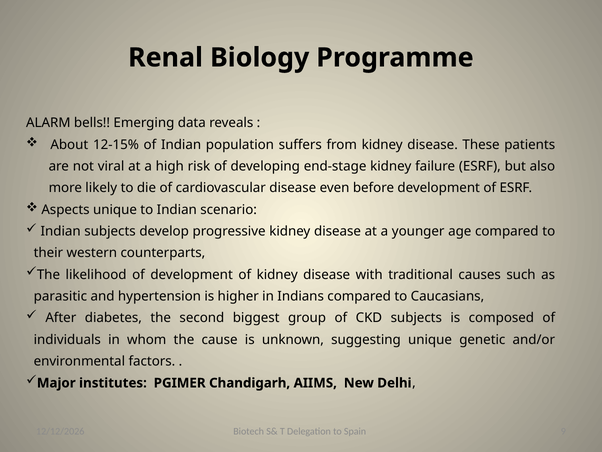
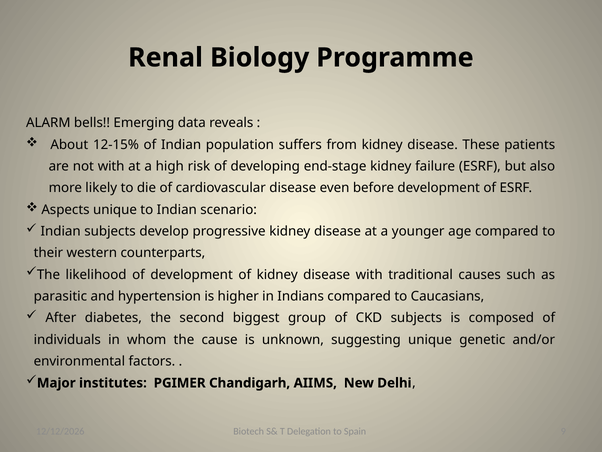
not viral: viral -> with (111, 166)
